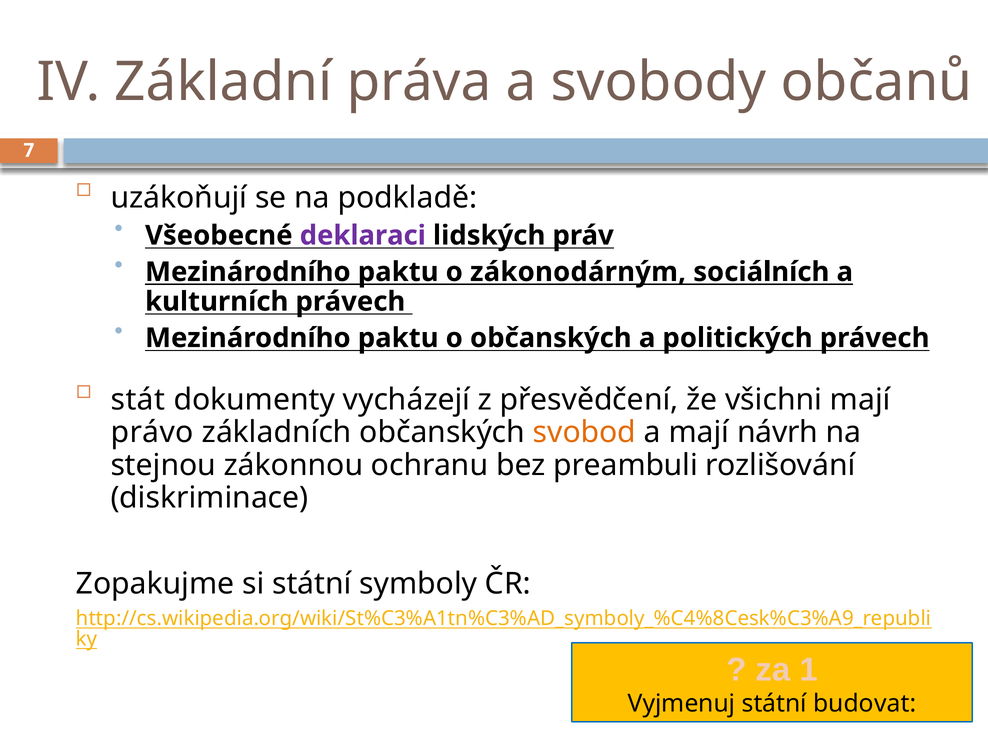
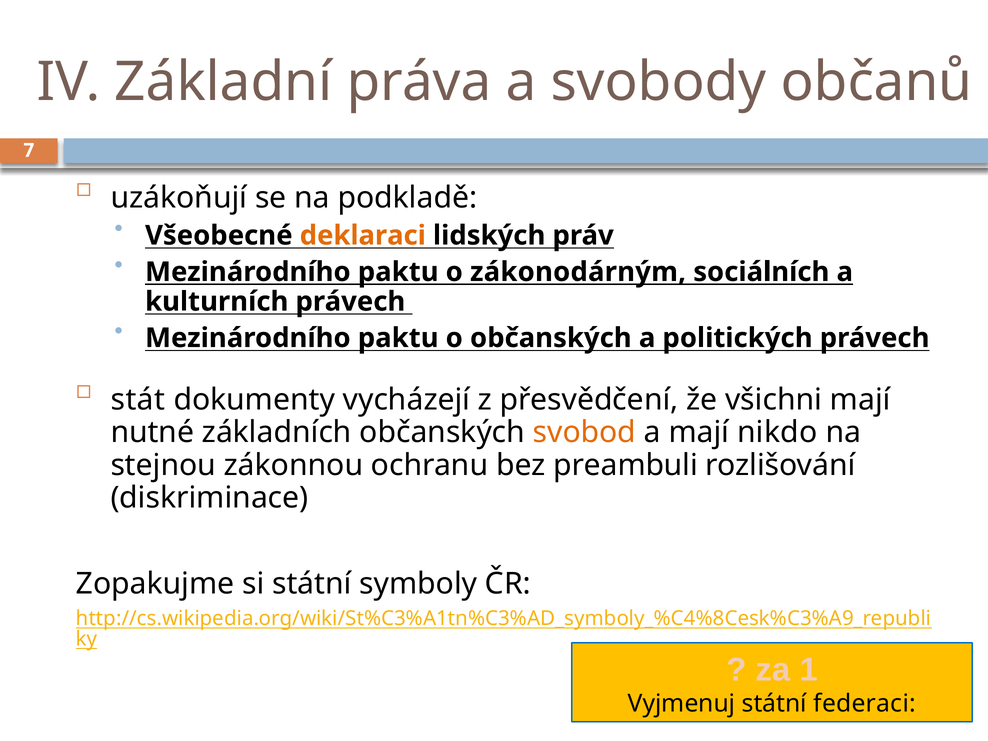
deklaraci colour: purple -> orange (363, 236)
právo: právo -> nutné (152, 432)
návrh: návrh -> nikdo (777, 432)
budovat: budovat -> federaci (865, 704)
